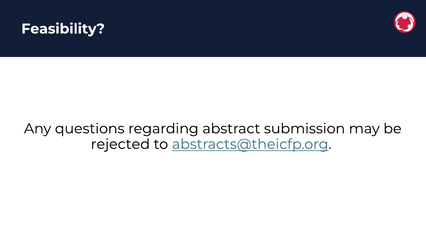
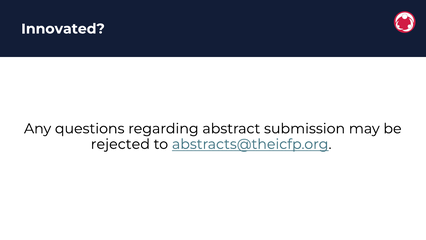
Feasibility: Feasibility -> Innovated (63, 29)
